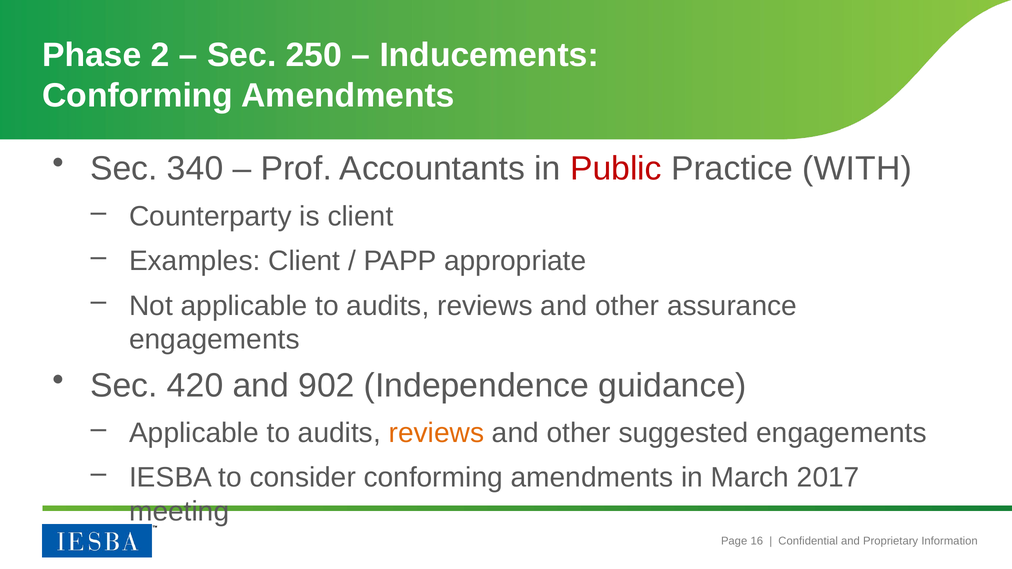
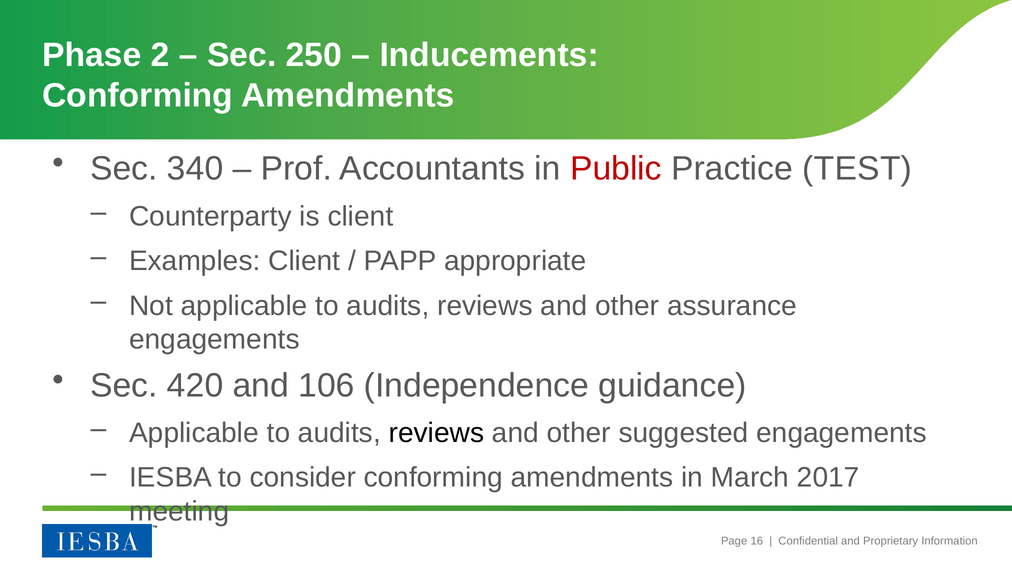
WITH: WITH -> TEST (857, 169)
902: 902 -> 106 (326, 386)
reviews colour: orange -> black (436, 433)
